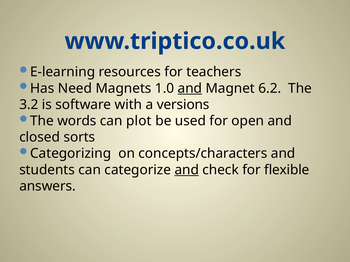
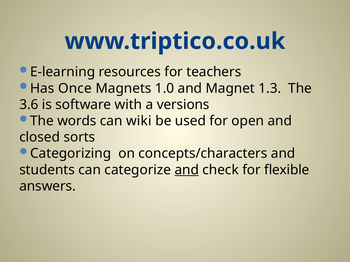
Need: Need -> Once (75, 88)
and underline: present -> none (190, 88)
6.2: 6.2 -> 1.3 (270, 88)
3.2: 3.2 -> 3.6 (29, 105)
plot: plot -> wiki (139, 121)
